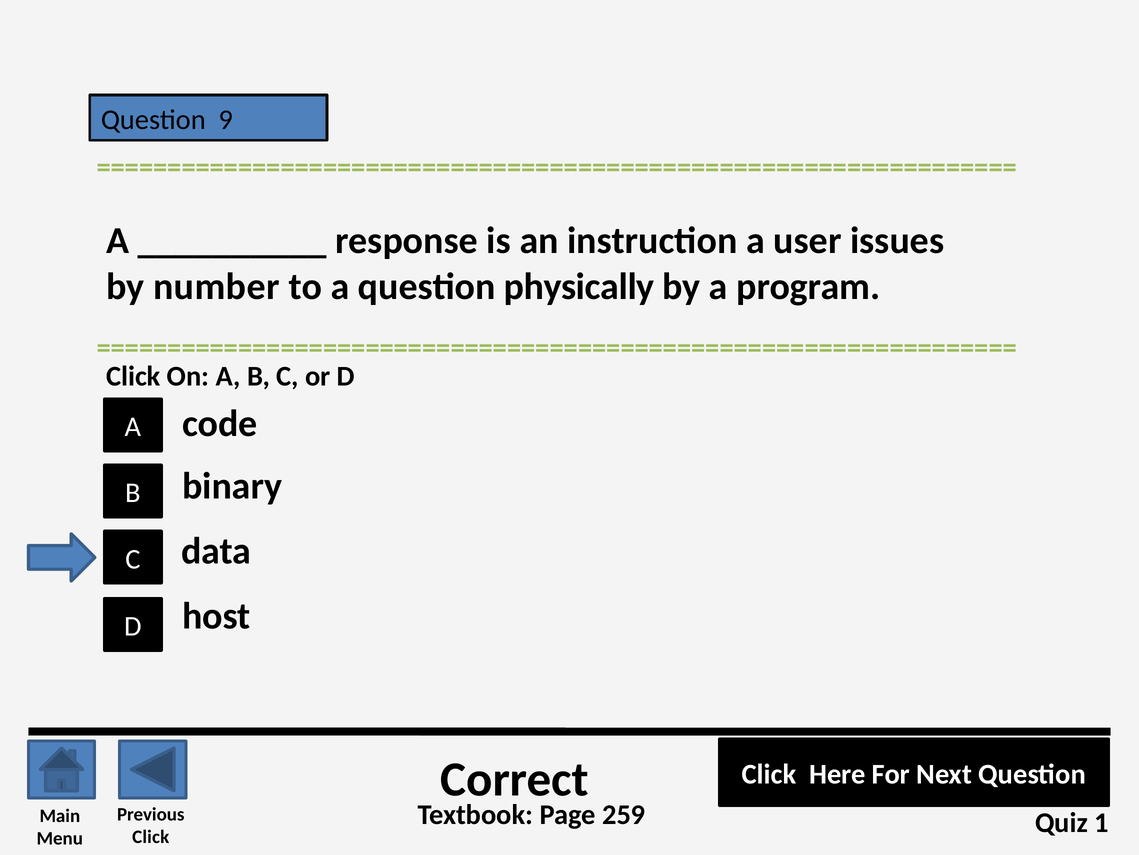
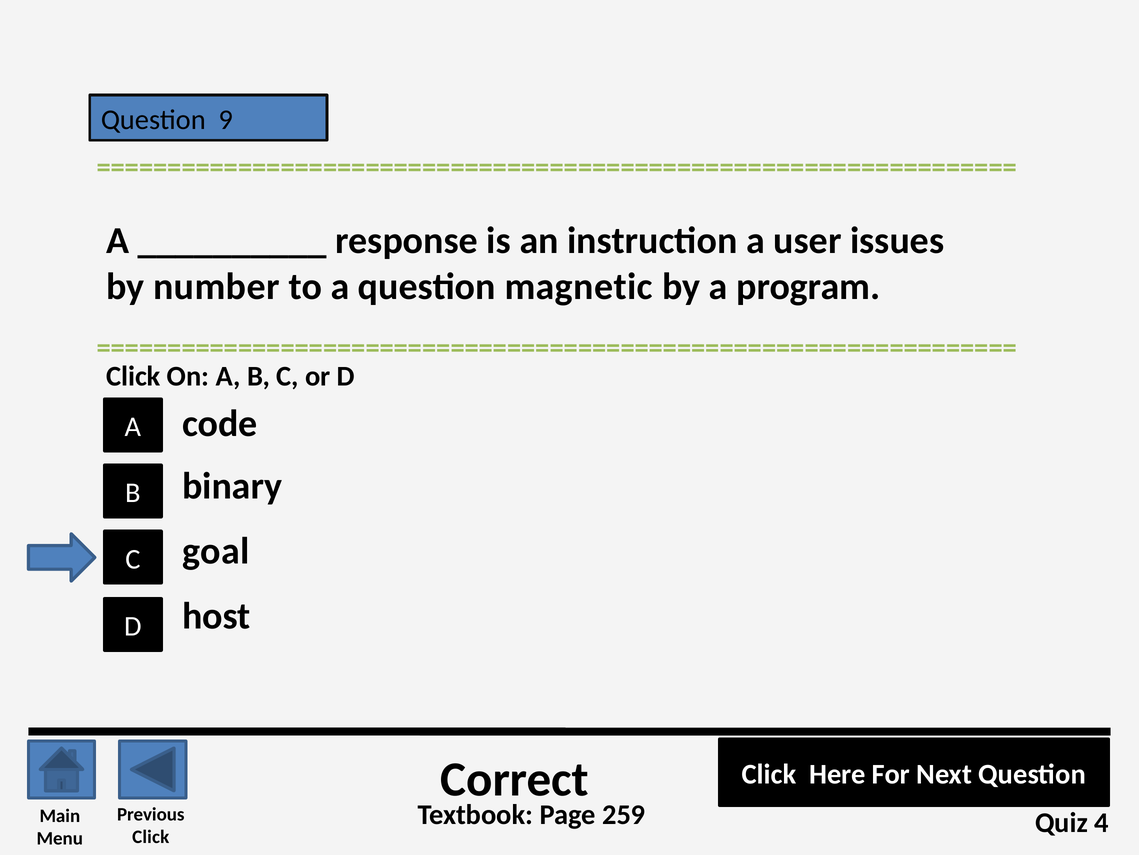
physically: physically -> magnetic (579, 286)
data: data -> goal (216, 551)
1: 1 -> 4 (1102, 822)
